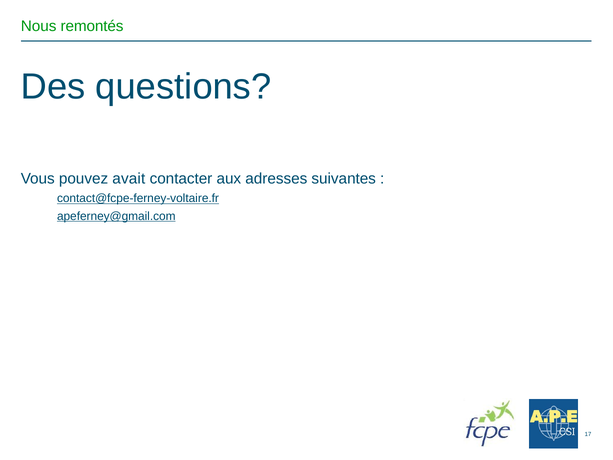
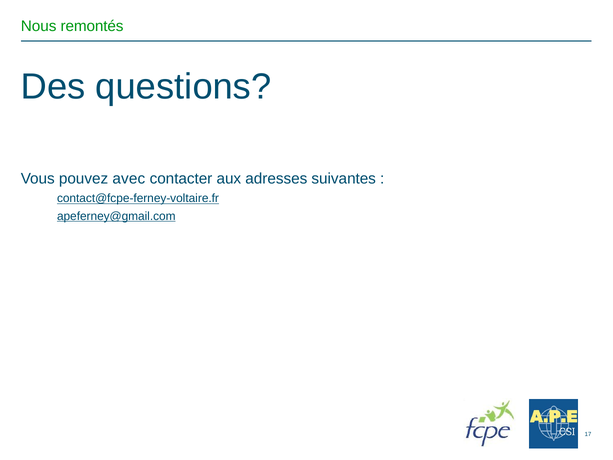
avait: avait -> avec (129, 179)
